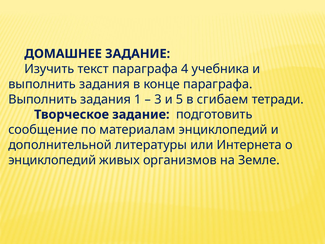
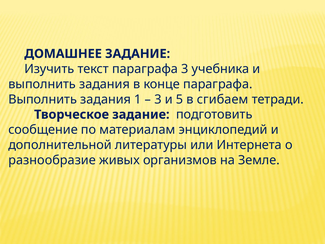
параграфа 4: 4 -> 3 (185, 69)
энциклопедий: энциклопедий -> разнообразие (52, 160)
